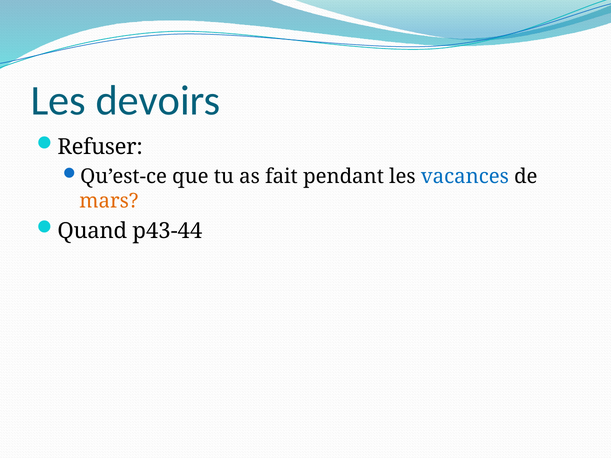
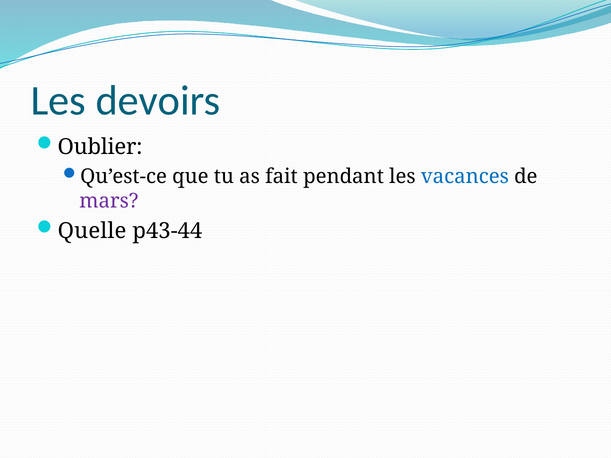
Refuser: Refuser -> Oublier (100, 147)
mars colour: orange -> purple (109, 201)
Quand: Quand -> Quelle (92, 231)
